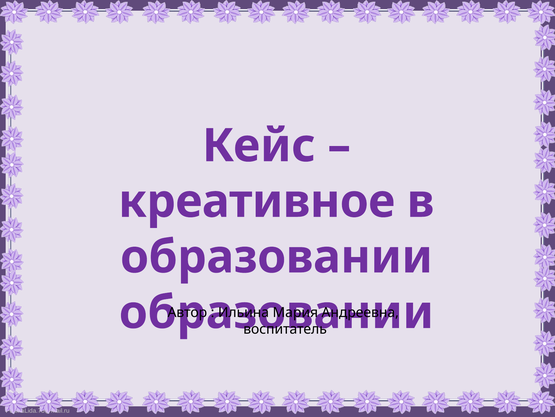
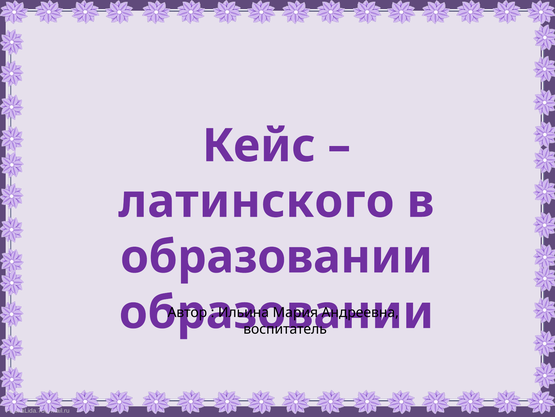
креативное: креативное -> латинского (256, 201)
